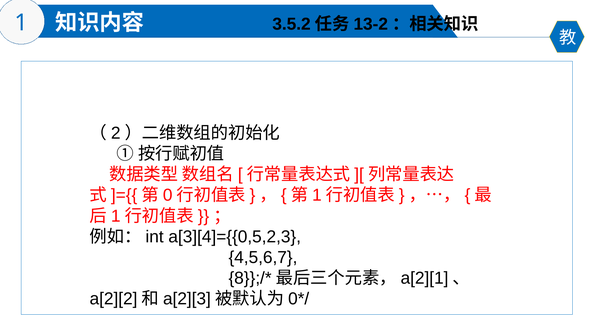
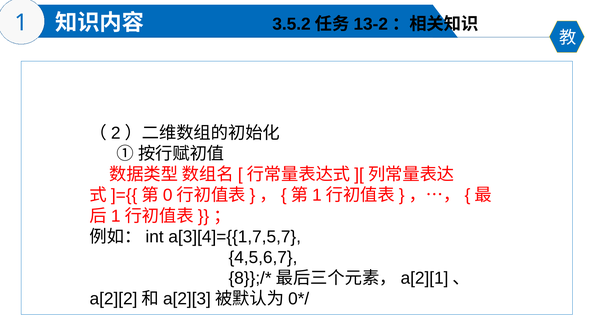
a[3][4]={{0,5,2,3: a[3][4]={{0,5,2,3 -> a[3][4]={{1,7,5,7 (235, 237)
